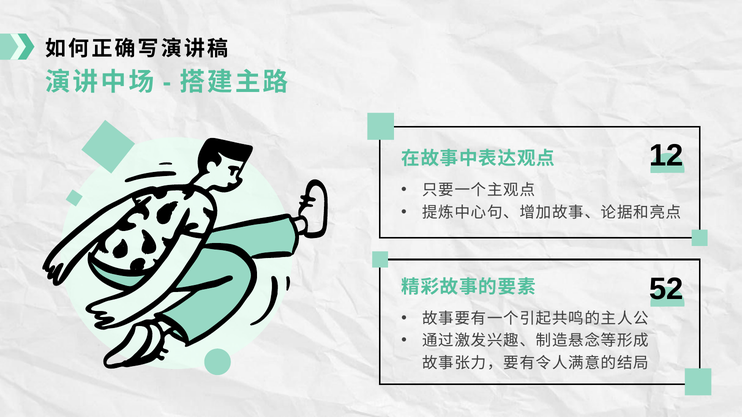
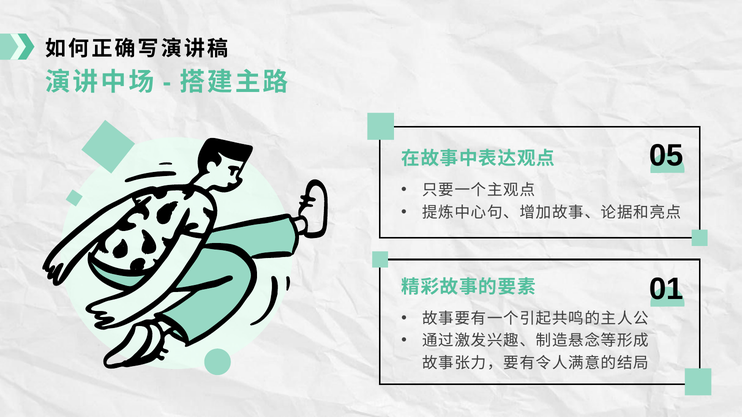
12: 12 -> 05 (666, 156)
52: 52 -> 01 (666, 289)
